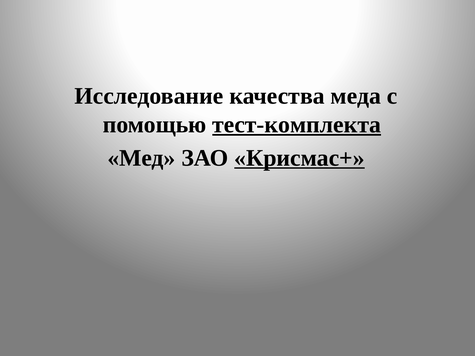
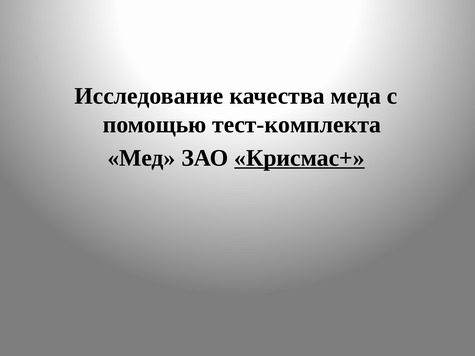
тест-комплекта underline: present -> none (297, 125)
